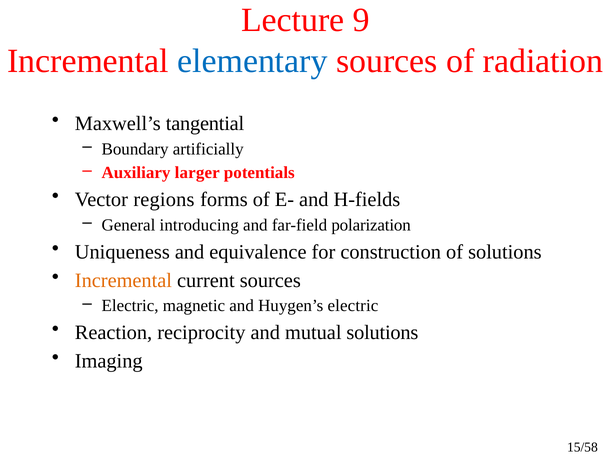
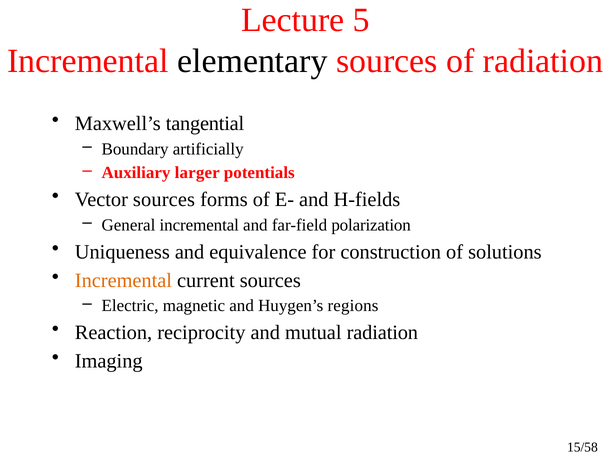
9: 9 -> 5 (361, 20)
elementary colour: blue -> black (252, 61)
Vector regions: regions -> sources (164, 200)
General introducing: introducing -> incremental (199, 225)
Huygen’s electric: electric -> regions (353, 306)
mutual solutions: solutions -> radiation (382, 333)
